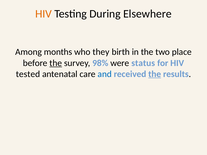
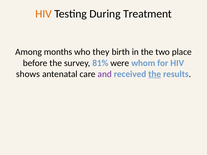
Elsewhere: Elsewhere -> Treatment (147, 14)
the underline: present -> none (56, 63)
98%: 98% -> 81% (100, 63)
status: status -> whom (143, 63)
tested: tested -> shows (28, 74)
and colour: blue -> purple (105, 74)
